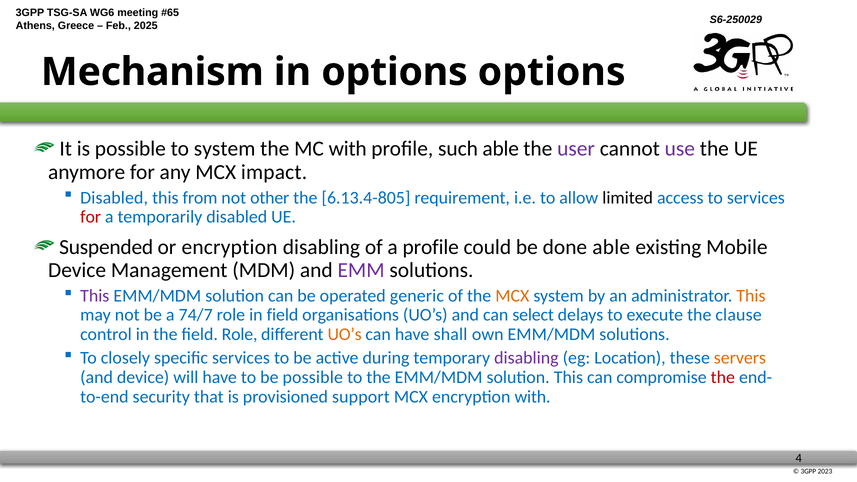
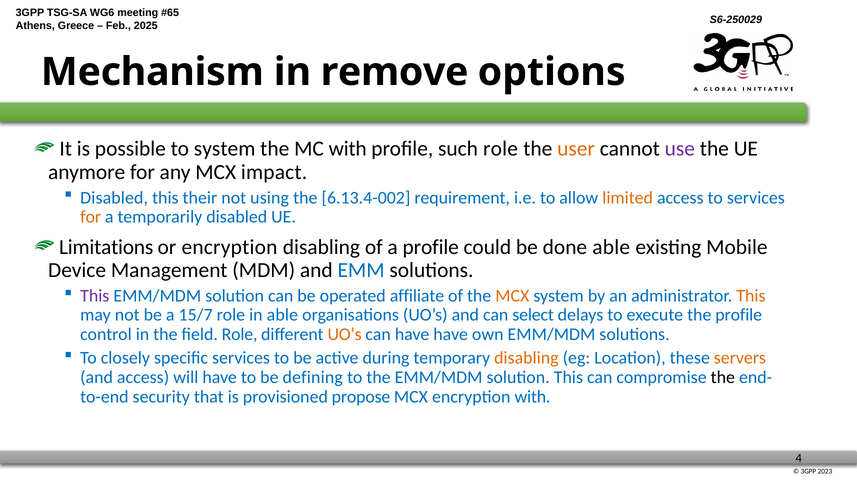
in options: options -> remove (395, 72)
such able: able -> role (501, 149)
user colour: purple -> orange (576, 149)
from: from -> their (200, 198)
other: other -> using (270, 198)
6.13.4-805: 6.13.4-805 -> 6.13.4-002 (366, 198)
limited colour: black -> orange (628, 198)
for colour: red -> orange (91, 217)
Suspended: Suspended -> Limitations (106, 247)
EMM colour: purple -> blue (361, 270)
generic: generic -> affiliate (417, 296)
74/7: 74/7 -> 15/7 (196, 315)
in field: field -> able (282, 315)
the clause: clause -> profile (739, 315)
have shall: shall -> have (451, 334)
disabling colour: purple -> orange (526, 358)
and device: device -> access (143, 377)
be possible: possible -> defining (313, 377)
the colour: red -> black (723, 377)
support: support -> propose (361, 397)
